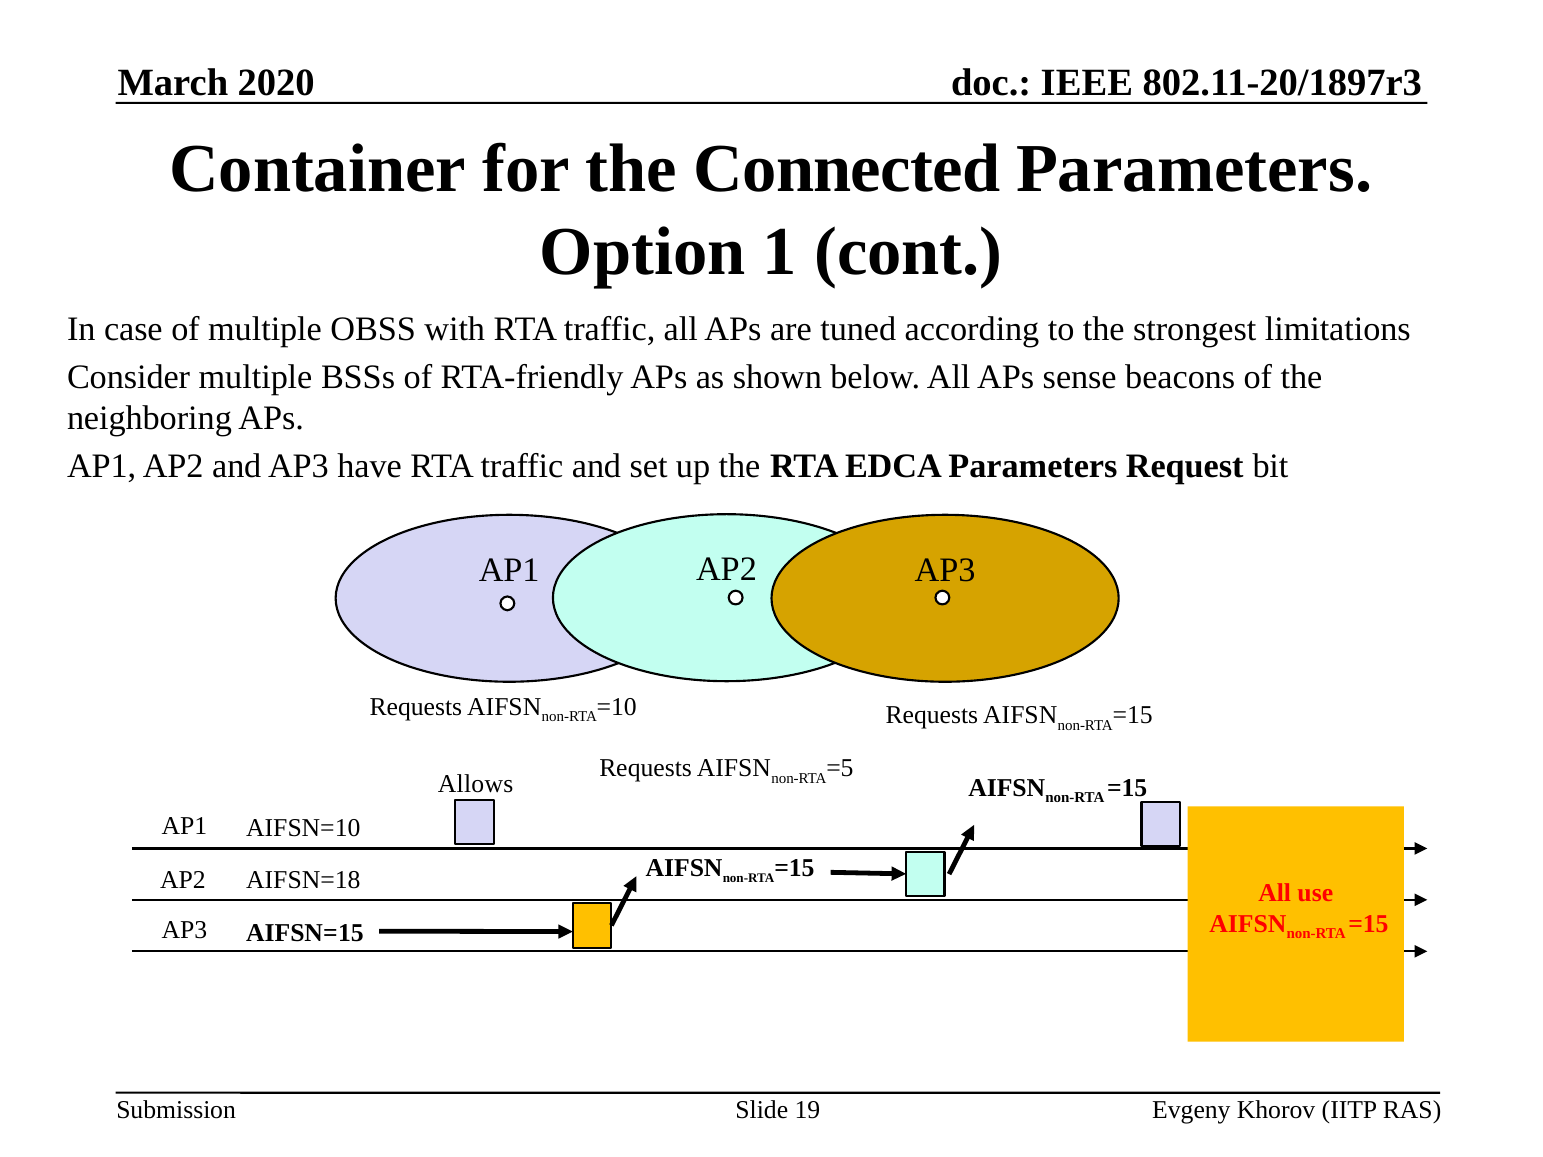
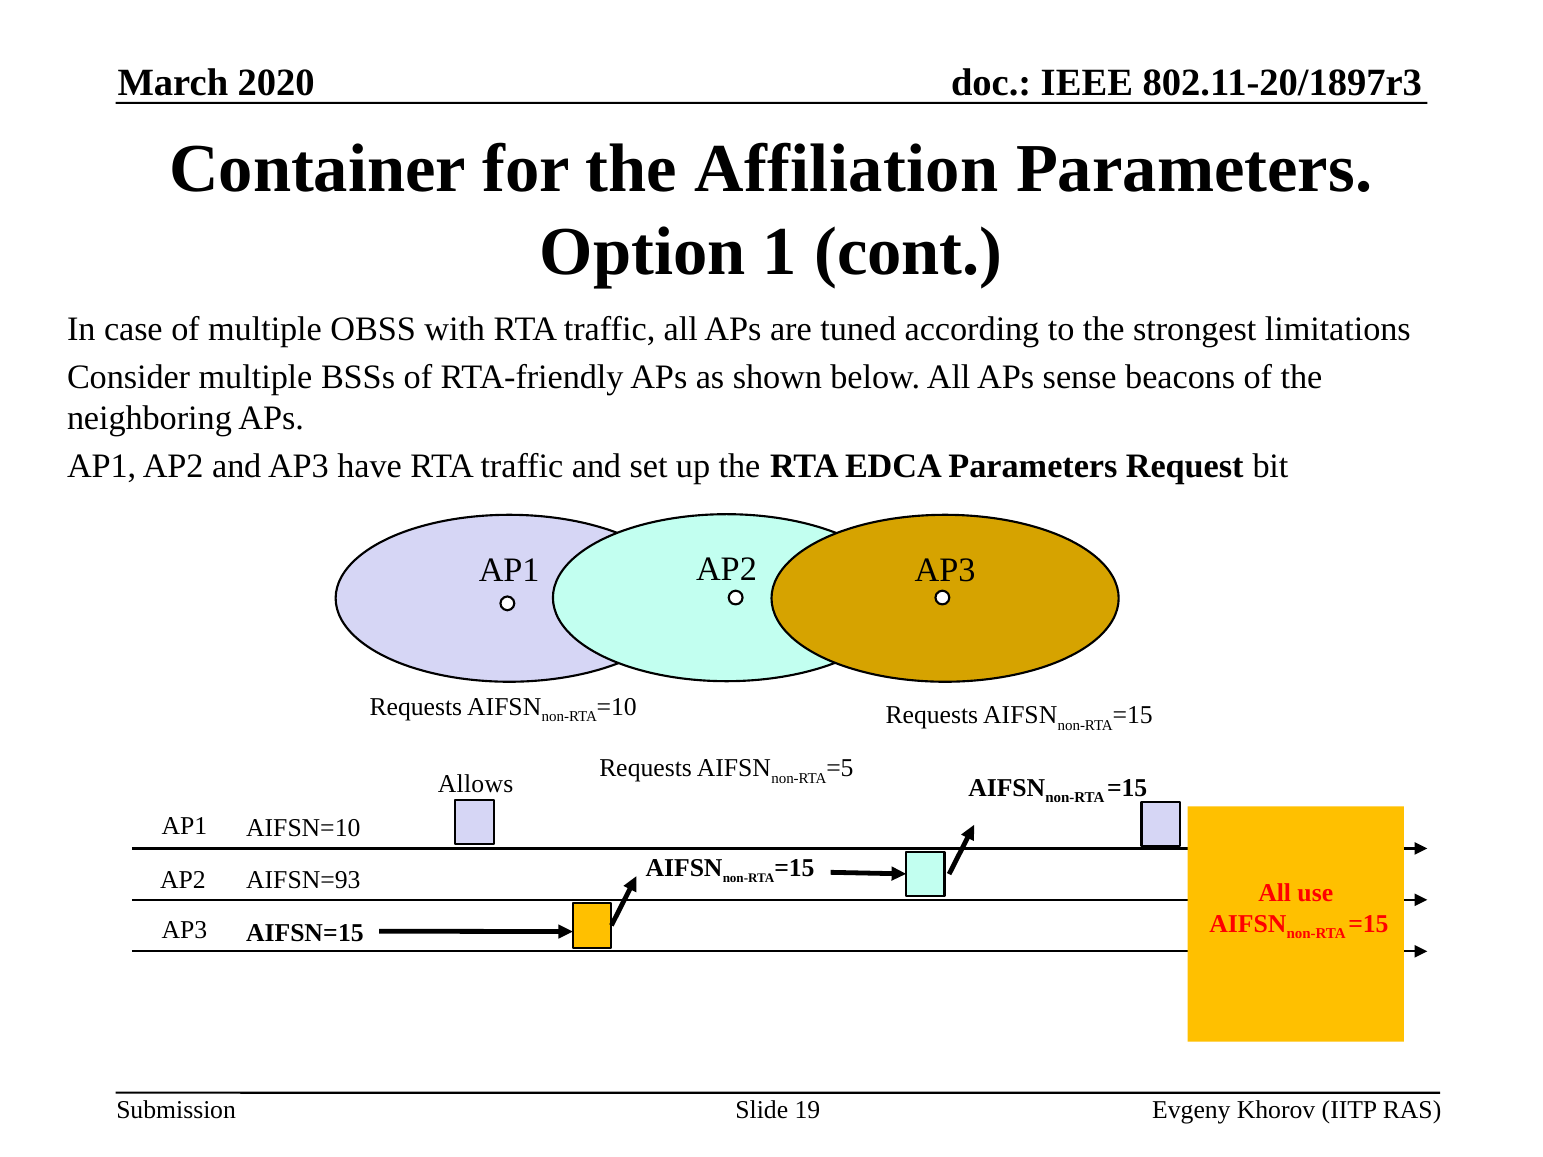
Connected: Connected -> Affiliation (846, 169)
AIFSN=18: AIFSN=18 -> AIFSN=93 (303, 880)
